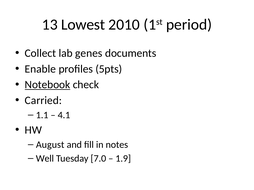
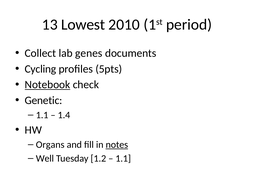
Enable: Enable -> Cycling (40, 69)
Carried: Carried -> Genetic (43, 101)
4.1: 4.1 -> 1.4 (64, 115)
August: August -> Organs (50, 145)
notes underline: none -> present (117, 145)
7.0: 7.0 -> 1.2 (98, 159)
1.9: 1.9 -> 1.1 (123, 159)
